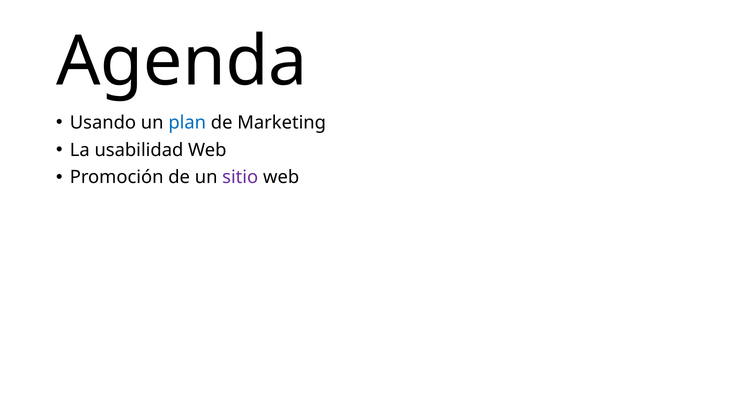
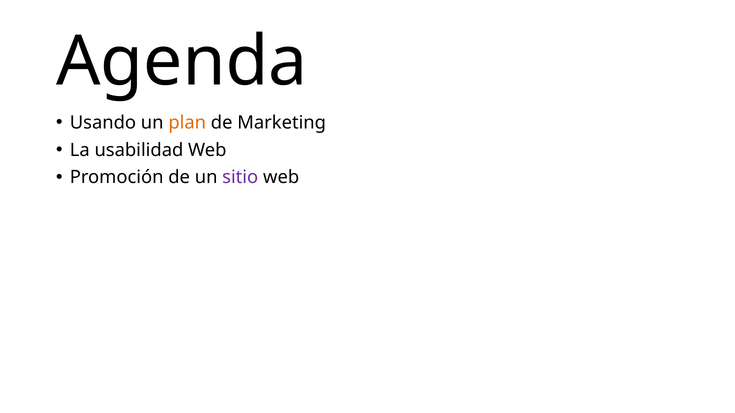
plan colour: blue -> orange (187, 123)
